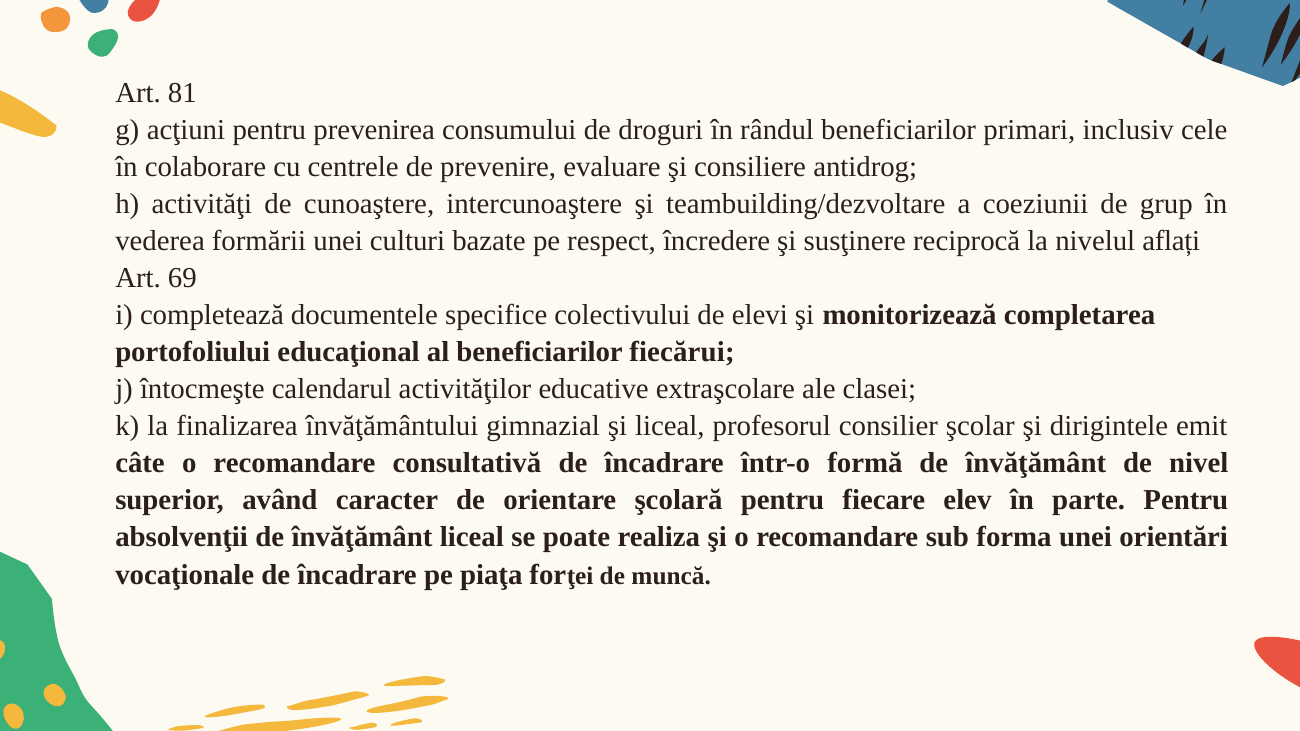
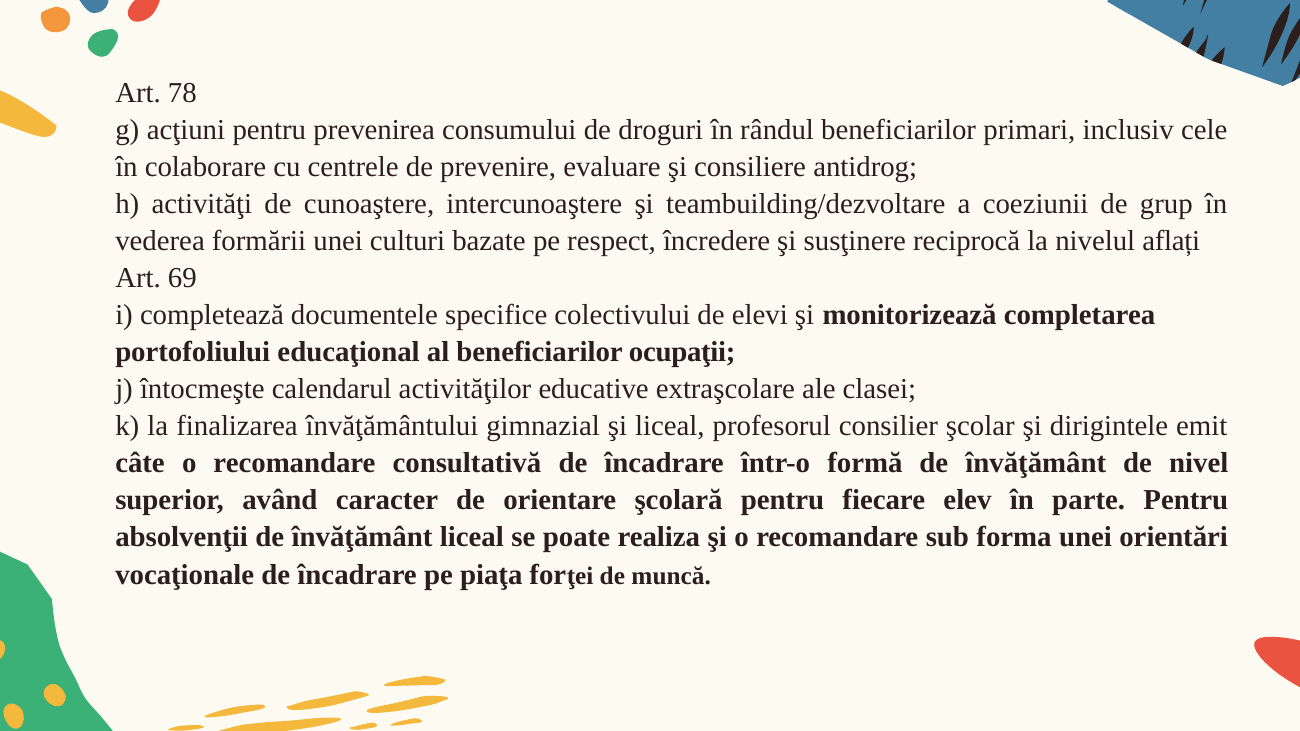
81: 81 -> 78 (182, 93)
fiecărui: fiecărui -> ocupaţii (682, 352)
